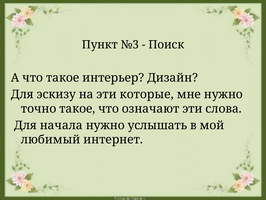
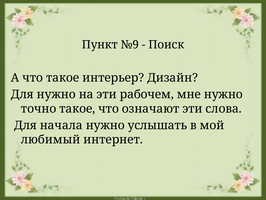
№3: №3 -> №9 (130, 45)
Для эскизу: эскизу -> нужно (56, 94)
которые: которые -> рабочем (147, 94)
